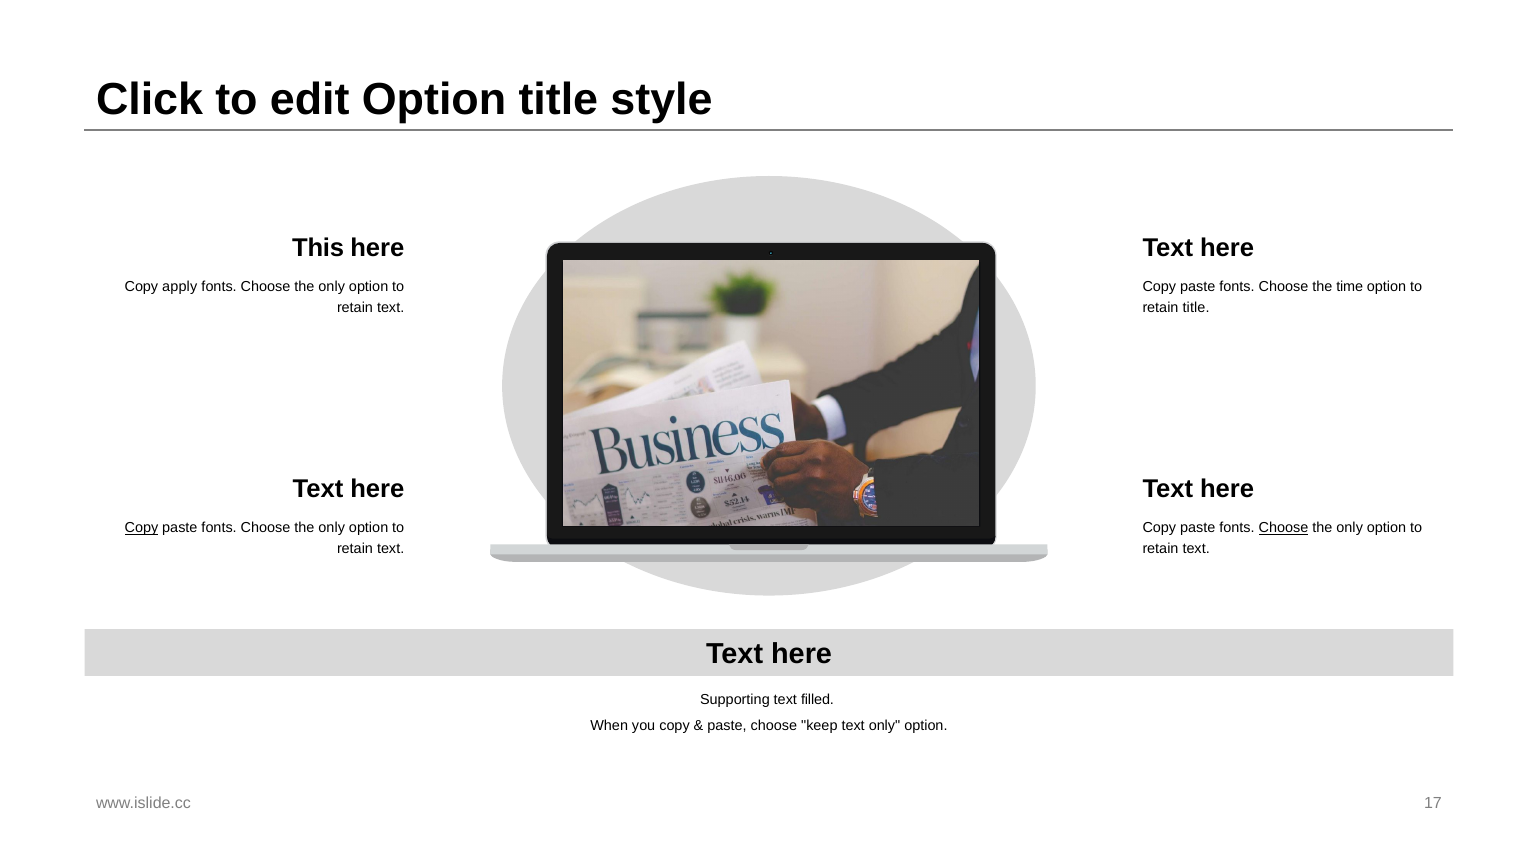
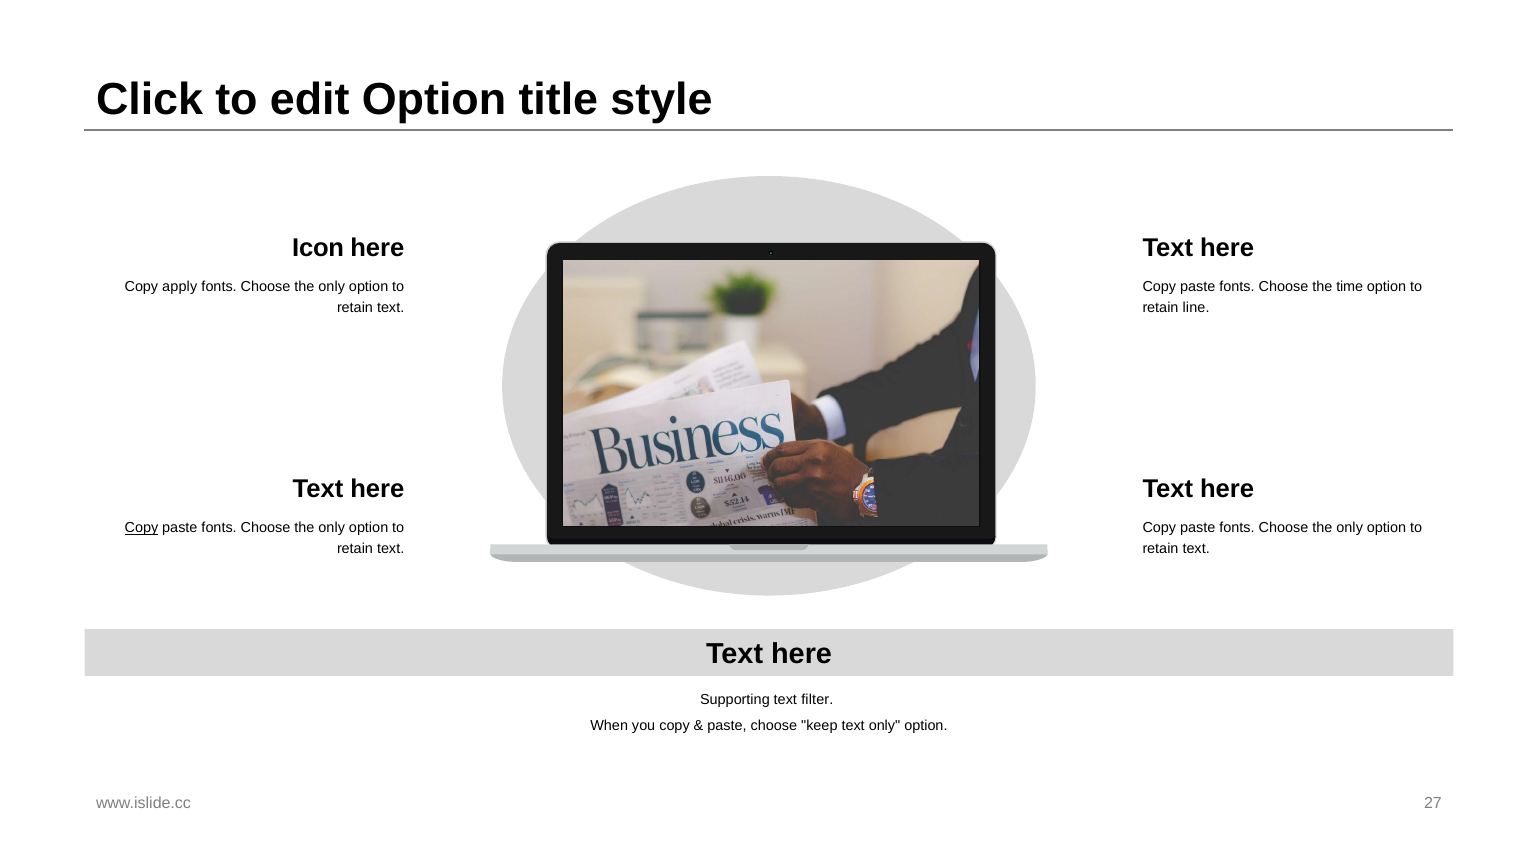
This: This -> Icon (318, 248)
retain title: title -> line (1196, 308)
Choose underline: present -> none (1284, 528)
filled: filled -> filter (817, 700)
17: 17 -> 27 (1433, 803)
